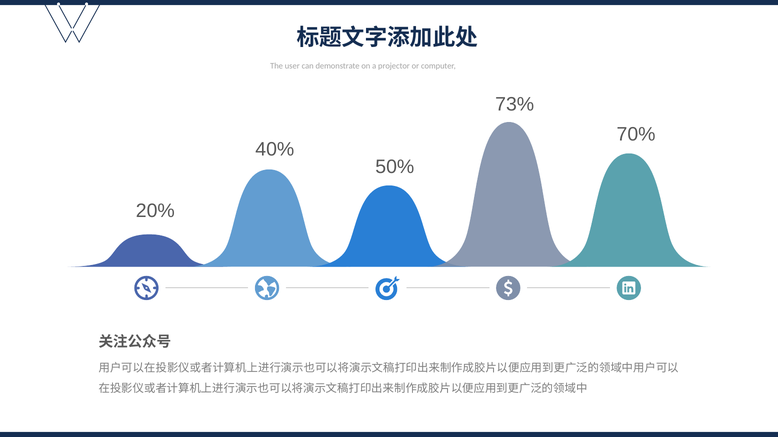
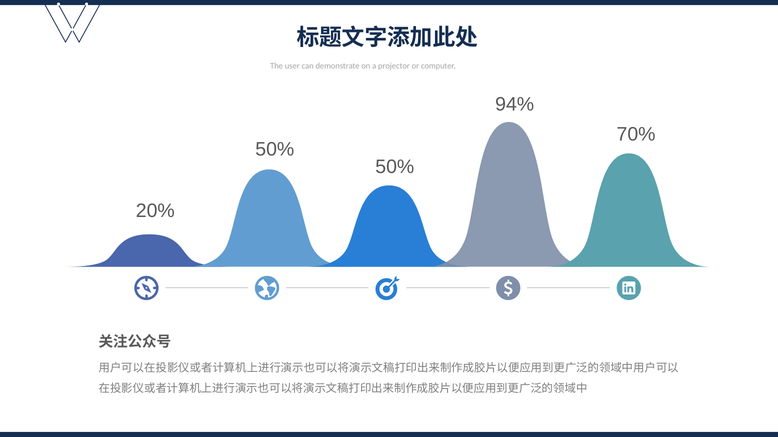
73%: 73% -> 94% (515, 104)
40%: 40% -> 50% (275, 149)
